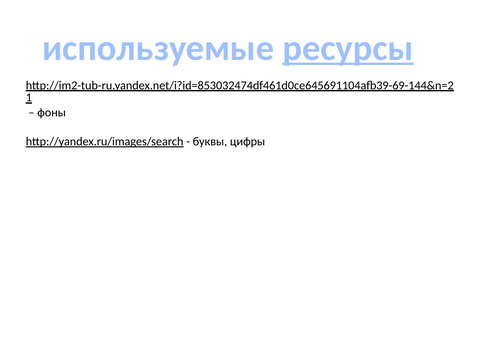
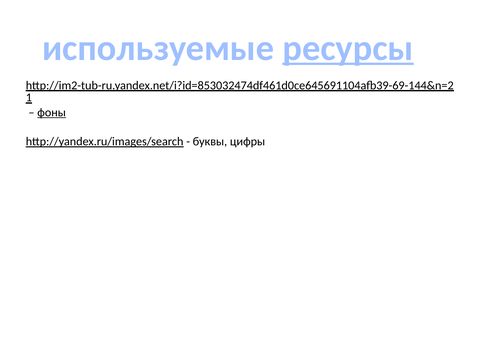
фоны underline: none -> present (52, 113)
